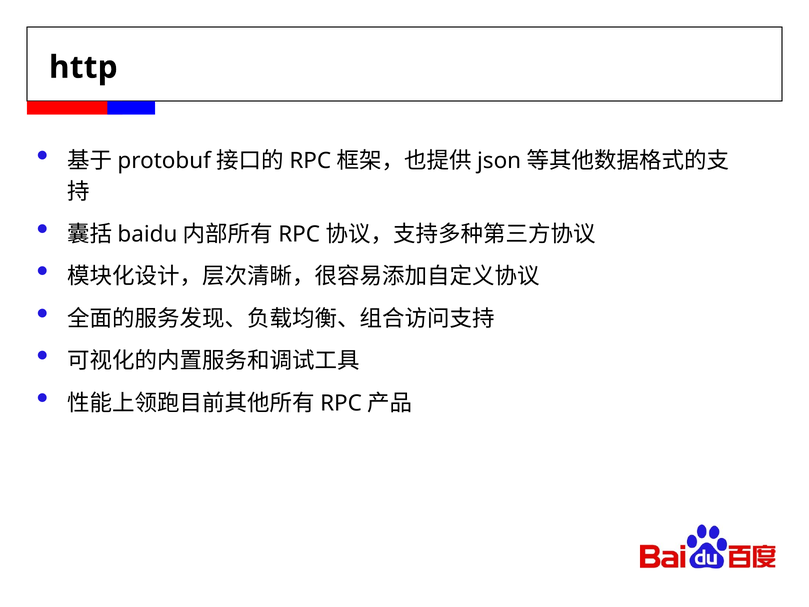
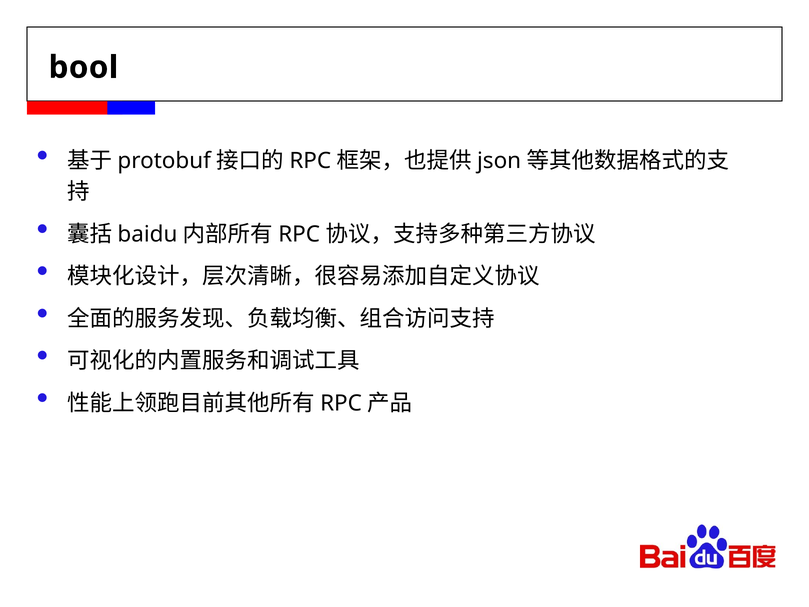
http: http -> bool (83, 67)
